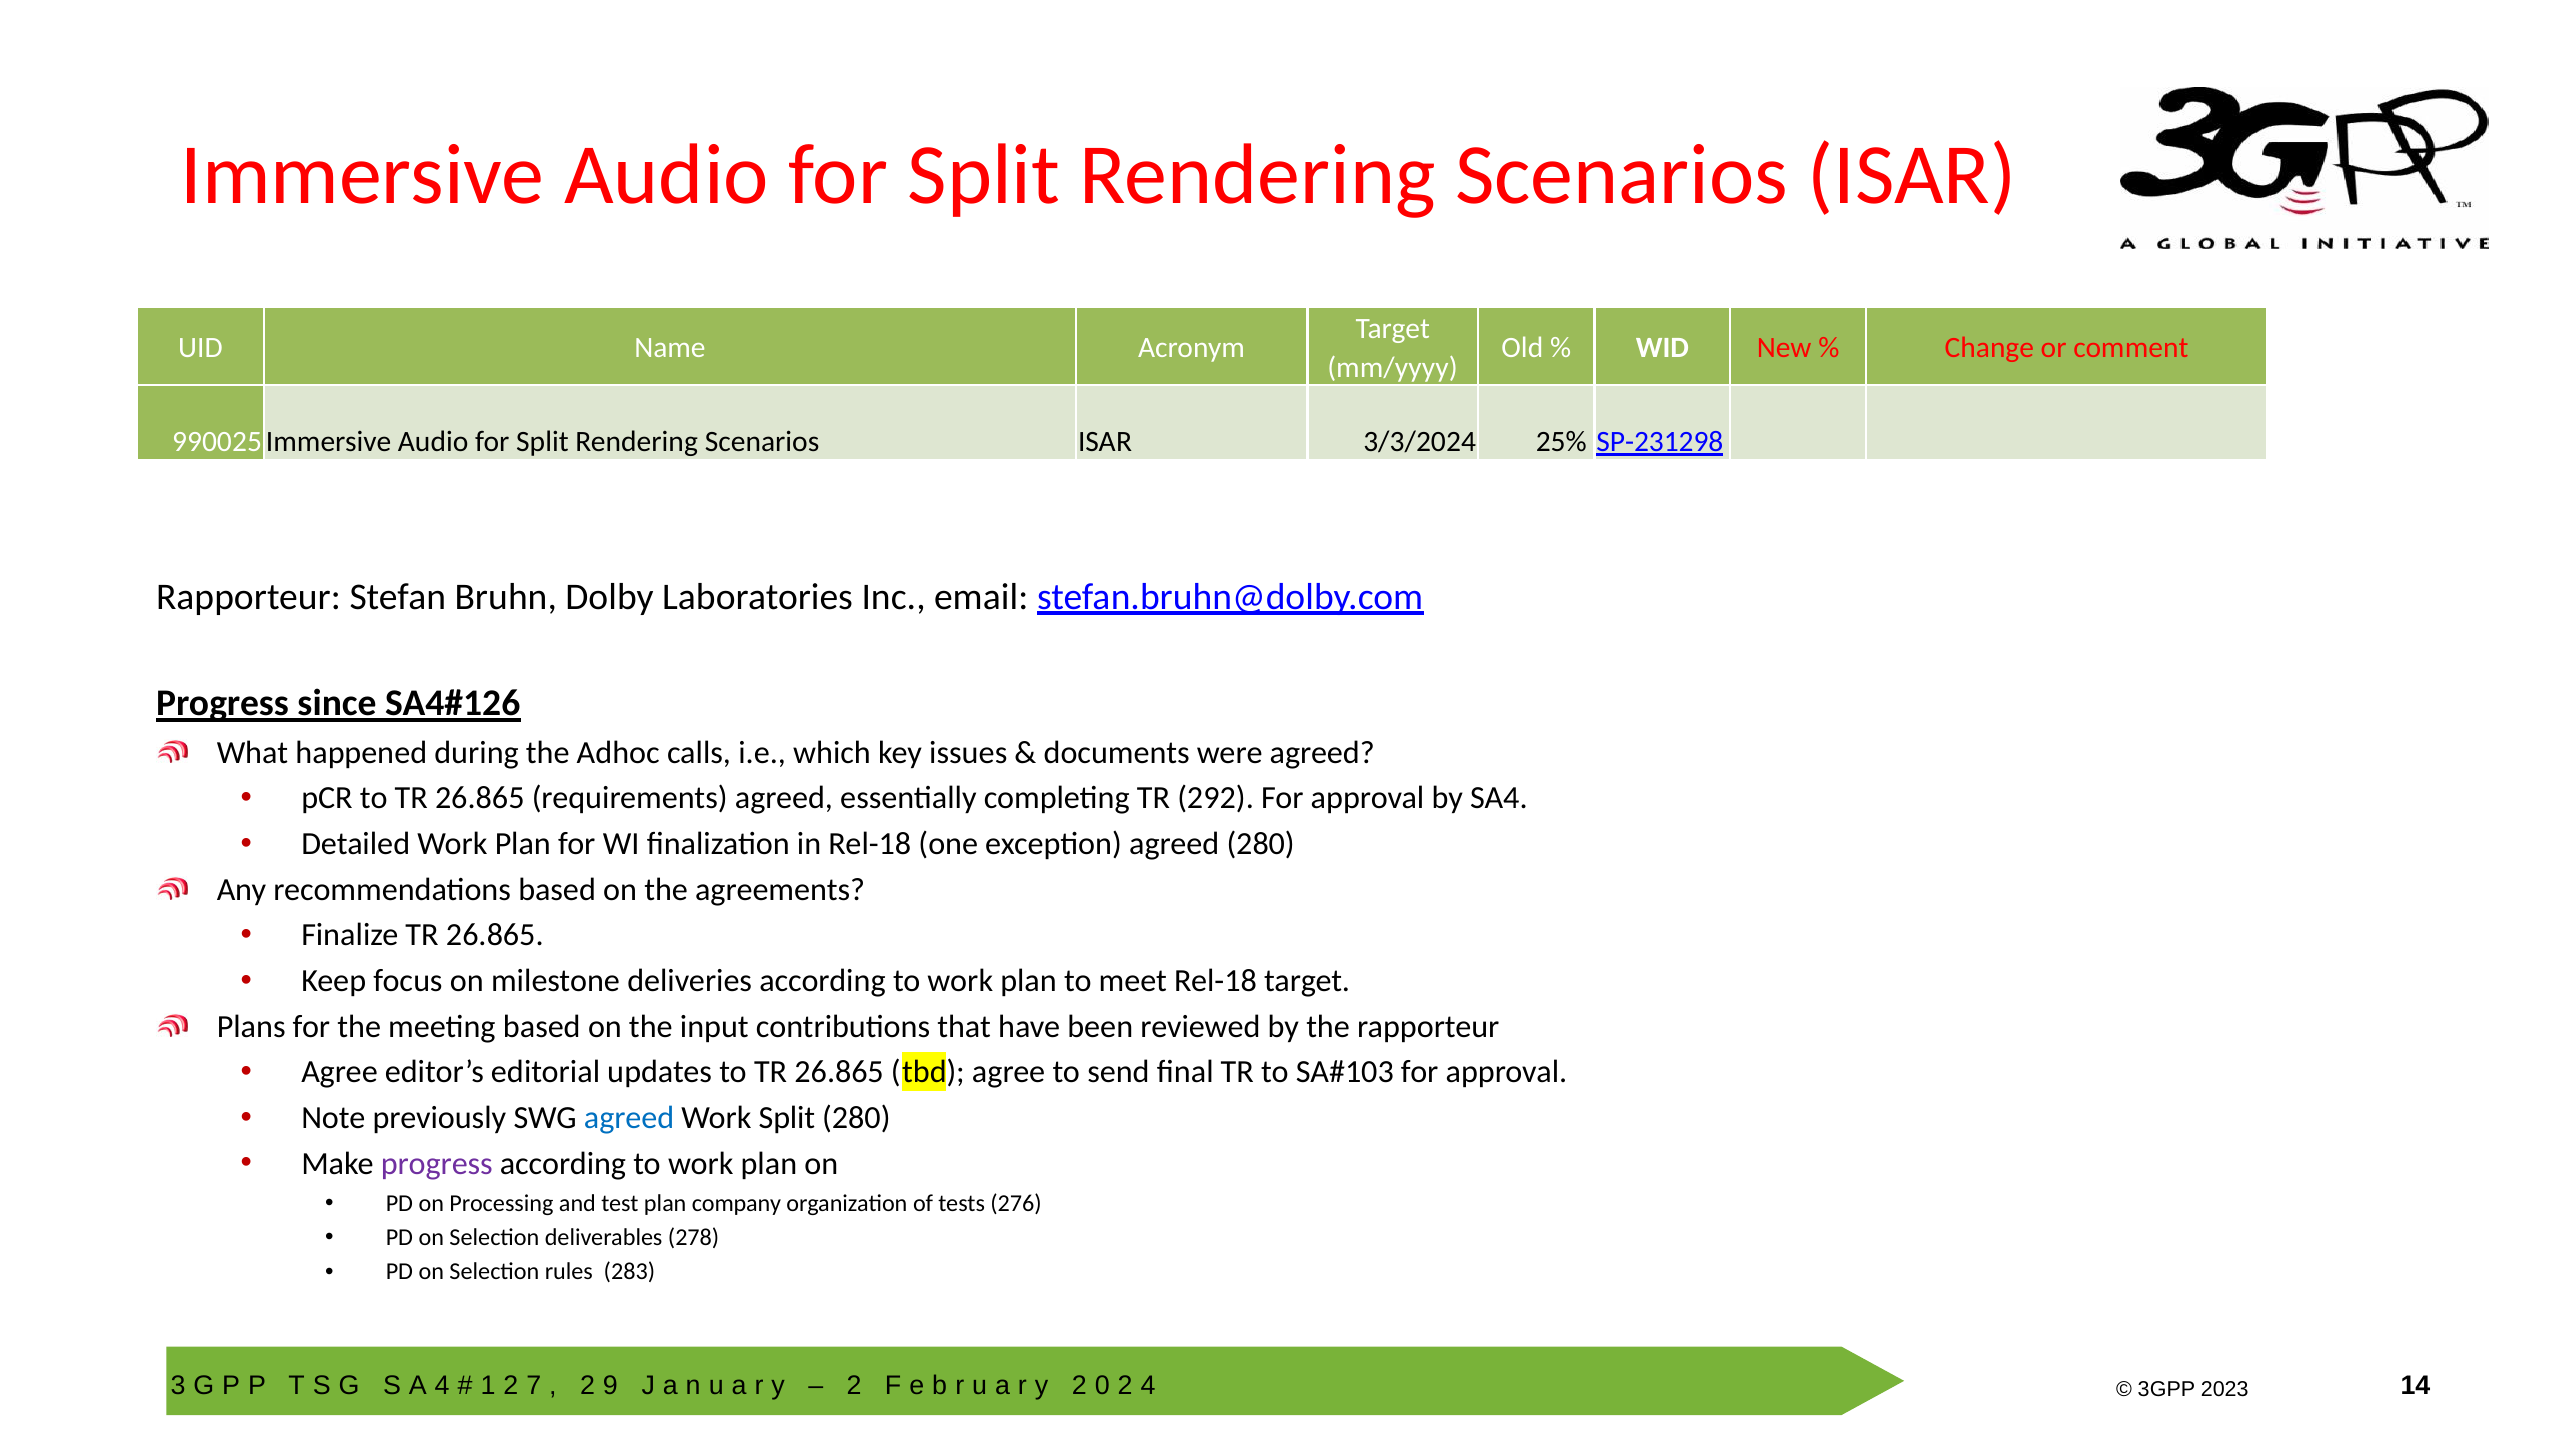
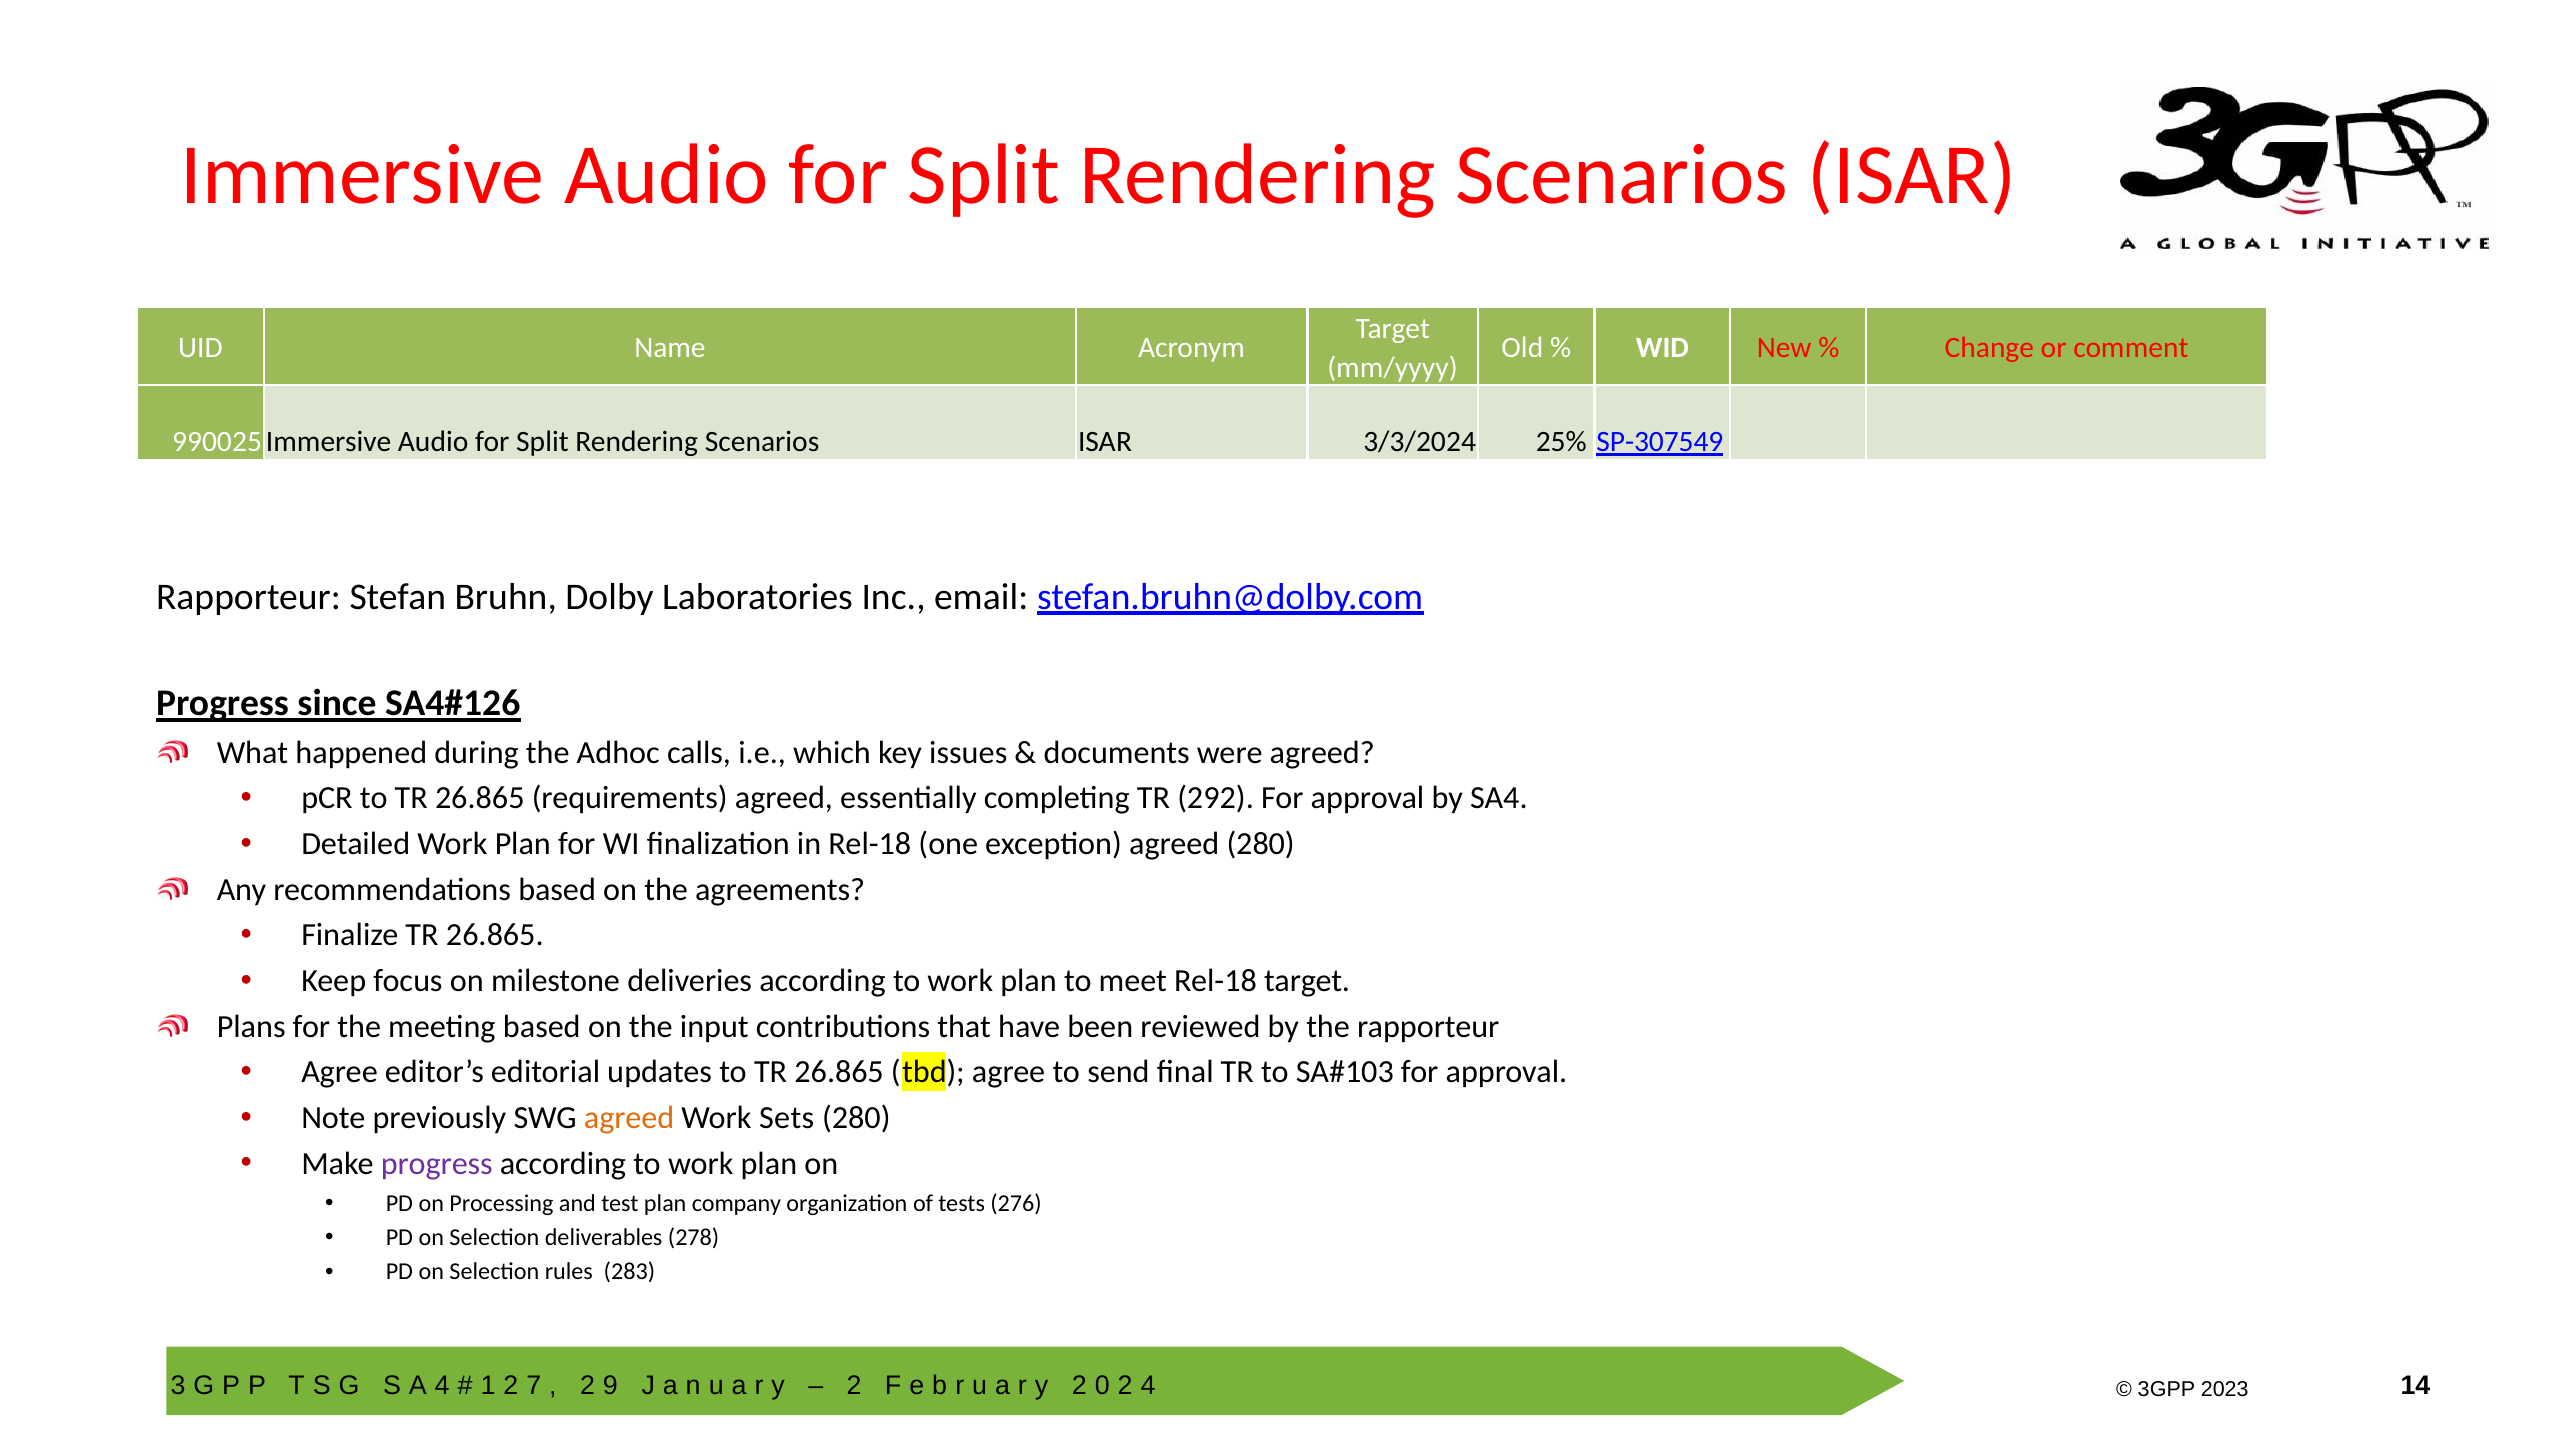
SP-231298: SP-231298 -> SP-307549 (1660, 442)
agreed colour: blue -> orange (629, 1118)
Work Split: Split -> Sets (787, 1118)
